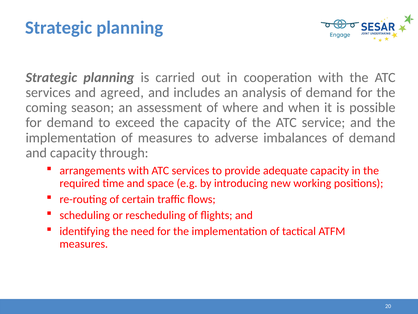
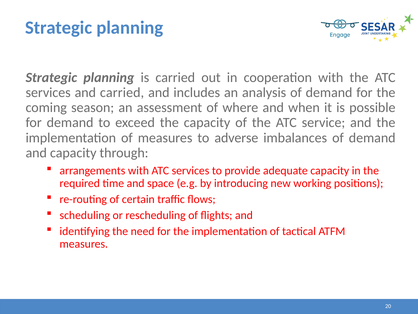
and agreed: agreed -> carried (122, 92)
